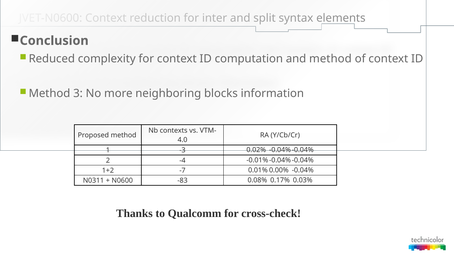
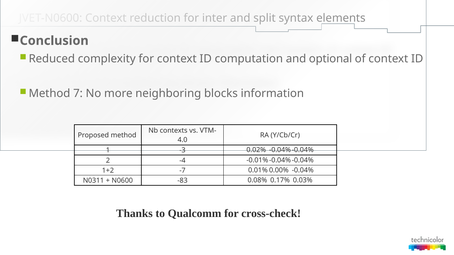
and method: method -> optional (331, 59)
3: 3 -> 7 (78, 94)
